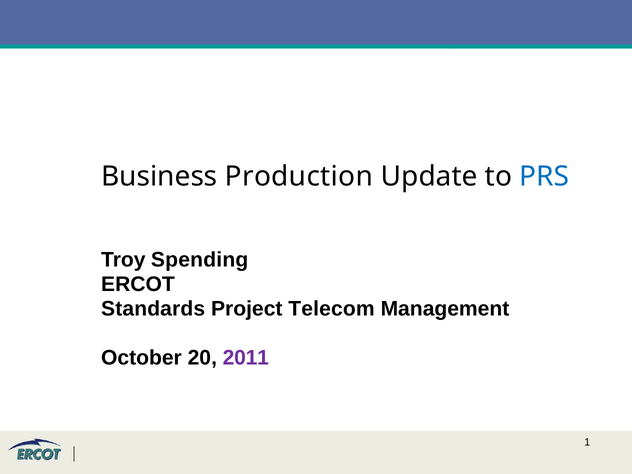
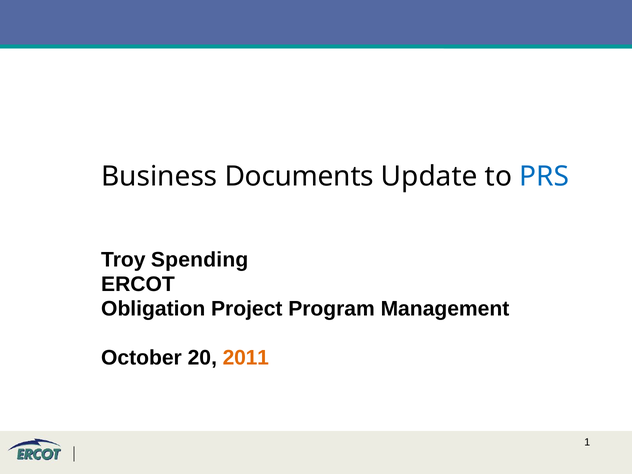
Production: Production -> Documents (299, 176)
Standards: Standards -> Obligation (153, 309)
Telecom: Telecom -> Program (332, 309)
2011 colour: purple -> orange (246, 358)
